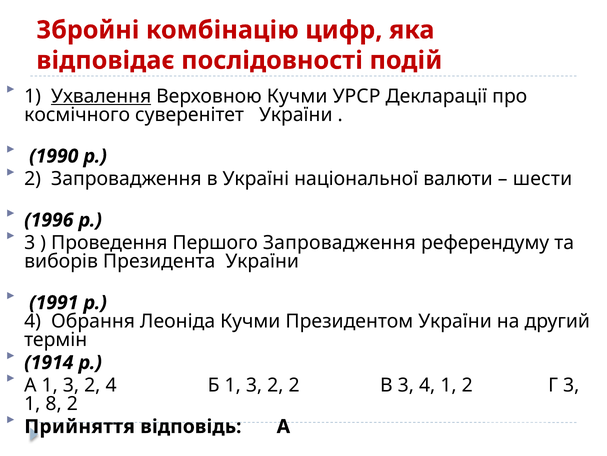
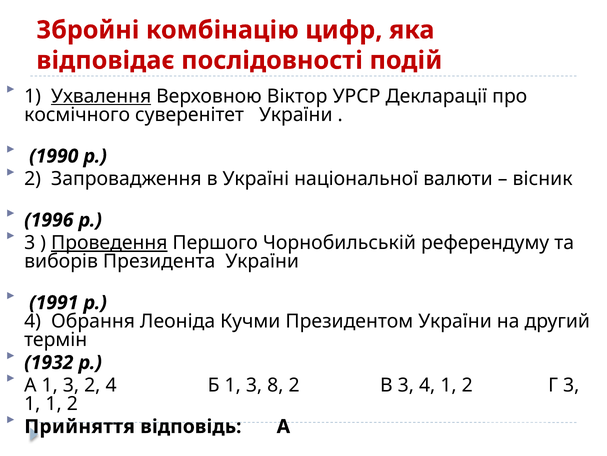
Верховною Кучми: Кучми -> Віктор (297, 96)
шести: шести -> вісник (543, 179)
Проведення underline: none -> present (109, 242)
Першого Запровадження: Запровадження -> Чорнобильській (339, 242)
1914: 1914 -> 1932 (49, 362)
Б 1 3 2: 2 -> 8 (275, 385)
1 8: 8 -> 1 (54, 403)
